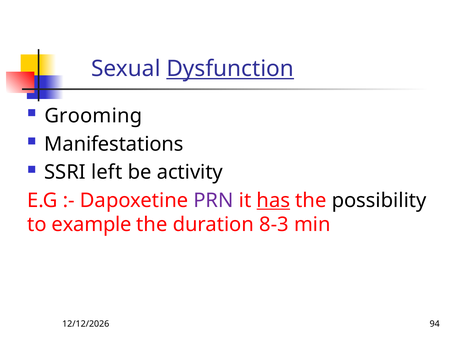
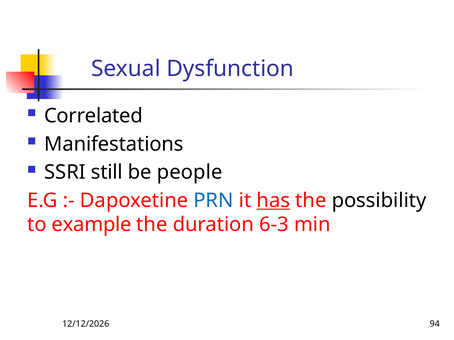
Dysfunction underline: present -> none (230, 69)
Grooming: Grooming -> Correlated (93, 116)
left: left -> still (107, 172)
activity: activity -> people (190, 172)
PRN colour: purple -> blue (214, 201)
8-3: 8-3 -> 6-3 (274, 225)
